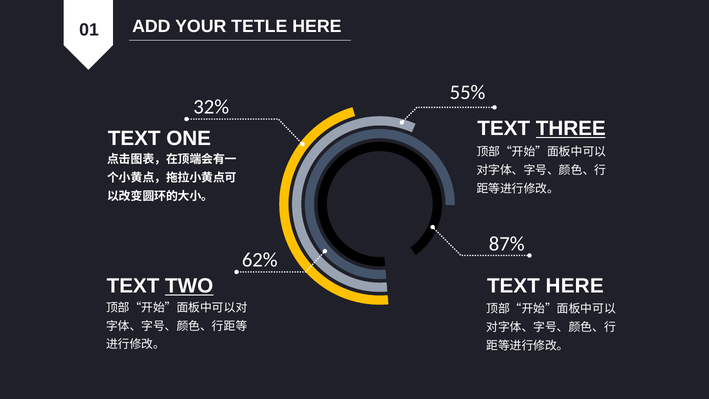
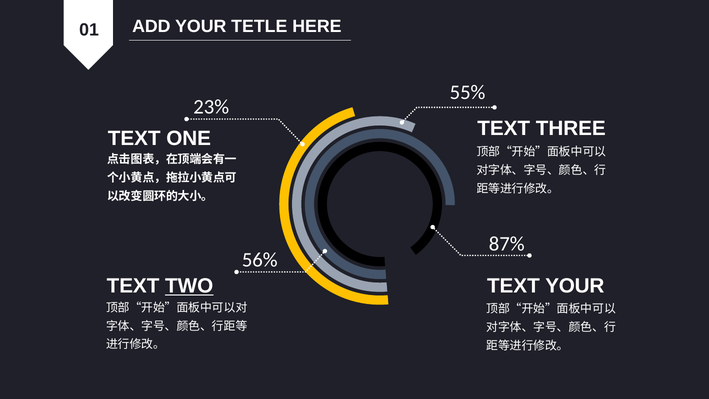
32%: 32% -> 23% (211, 107)
THREE underline: present -> none (571, 129)
62%: 62% -> 56% (260, 260)
TEXT HERE: HERE -> YOUR (575, 286)
